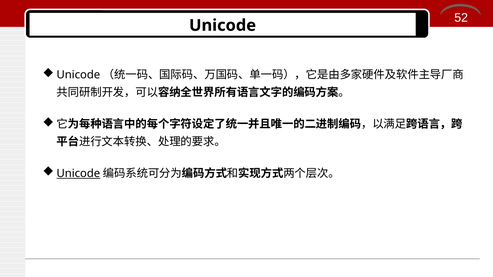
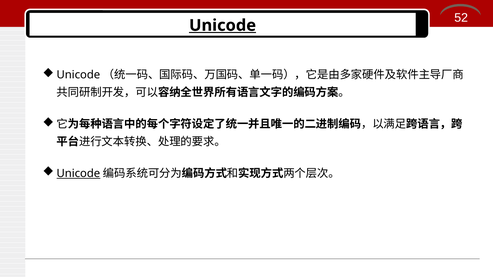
Unicode underline: none -> present (223, 25)
